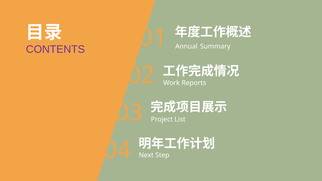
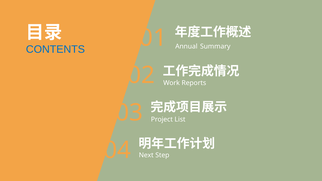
CONTENTS colour: purple -> blue (55, 49)
